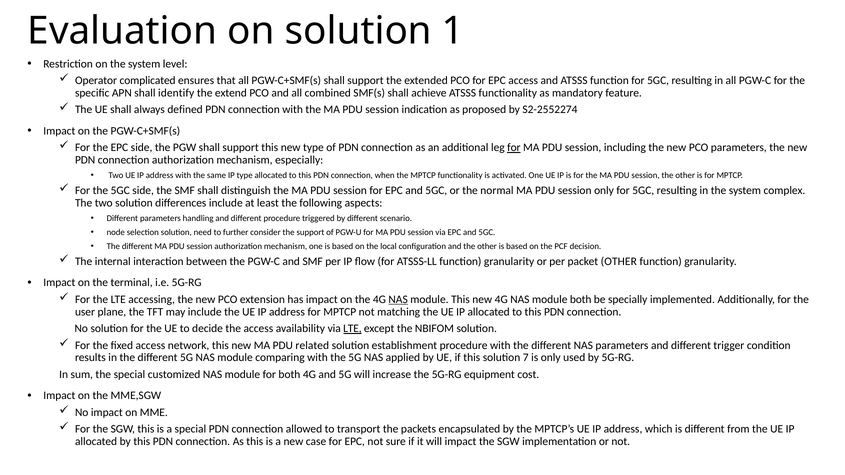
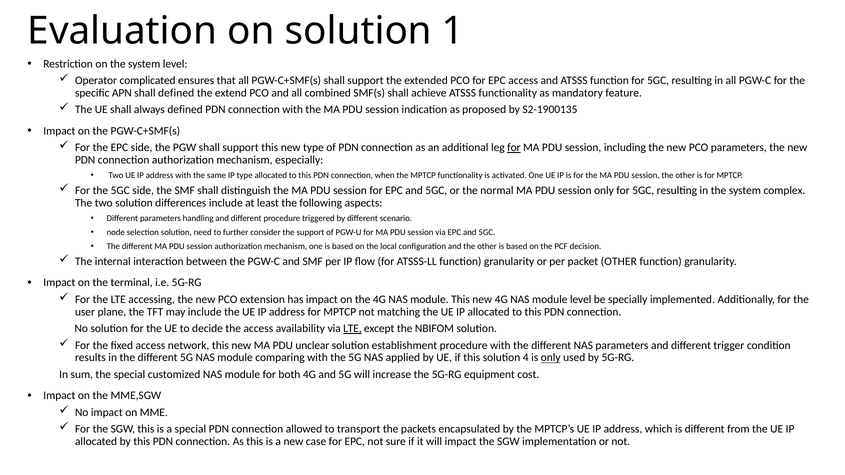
shall identify: identify -> defined (176, 93)
S2-2552274: S2-2552274 -> S2-1900135 (550, 110)
NAS underline: present -> none (398, 300)
module both: both -> level (581, 300)
related: related -> unclear (312, 346)
7: 7 -> 4 (526, 358)
only underline: none -> present (551, 358)
